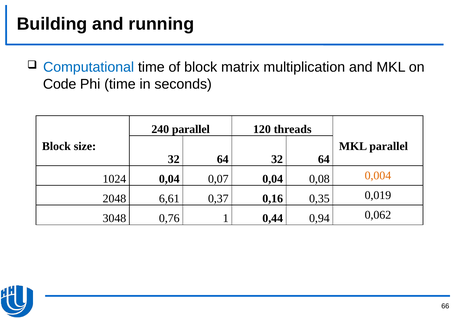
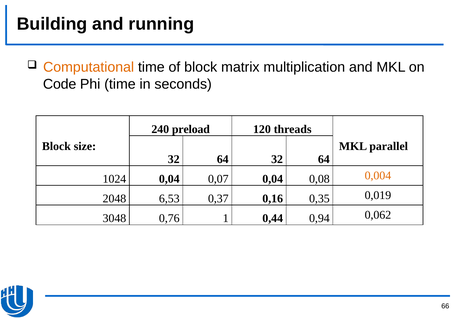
Computational colour: blue -> orange (89, 67)
240 parallel: parallel -> preload (191, 129)
6,61: 6,61 -> 6,53 (169, 198)
